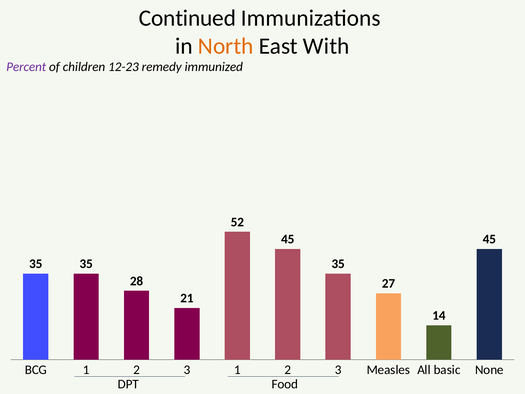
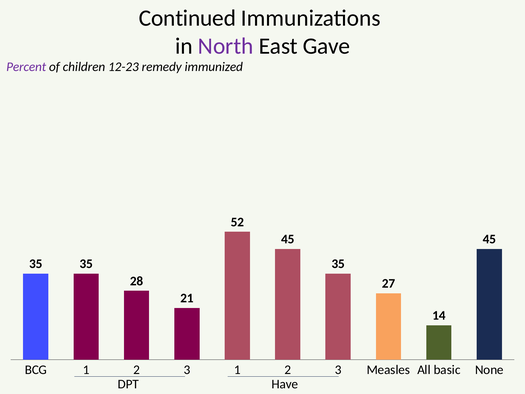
North colour: orange -> purple (226, 46)
With: With -> Gave (326, 46)
Food: Food -> Have (285, 384)
